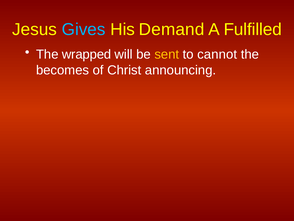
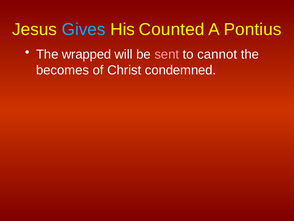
Demand: Demand -> Counted (172, 29)
Fulfilled: Fulfilled -> Pontius (253, 29)
sent colour: yellow -> pink (167, 54)
announcing: announcing -> condemned (181, 70)
